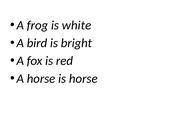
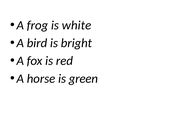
is horse: horse -> green (83, 79)
